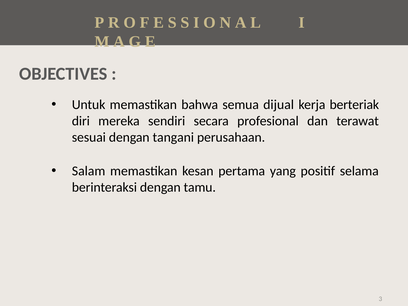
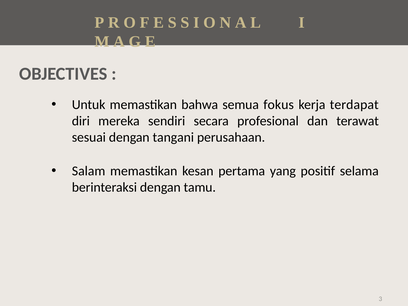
dijual: dijual -> fokus (279, 105)
berteriak: berteriak -> terdapat (354, 105)
